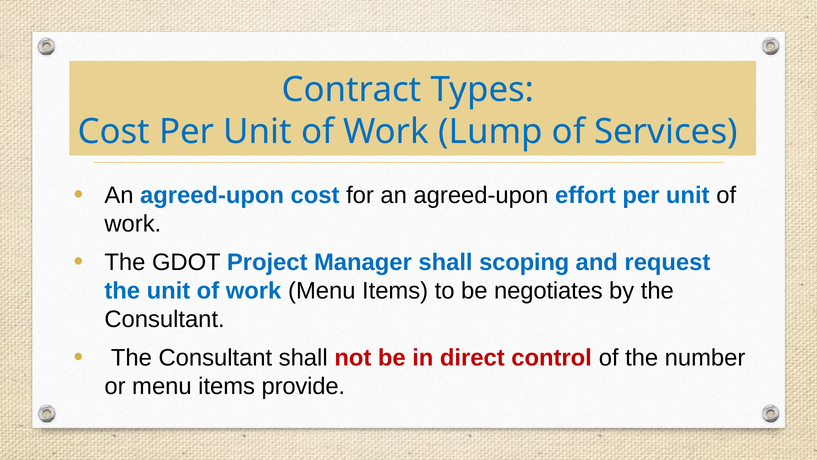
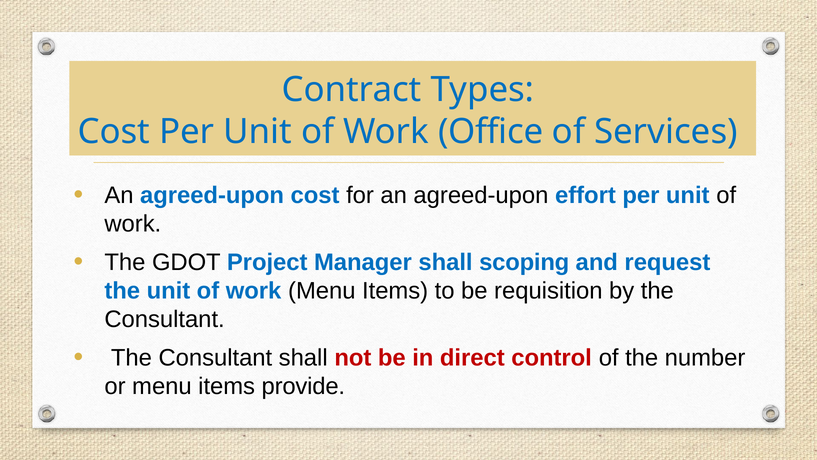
Lump: Lump -> Office (491, 131)
negotiates: negotiates -> requisition (548, 291)
